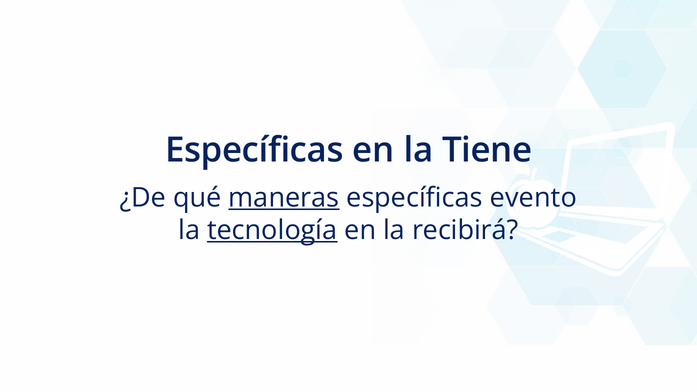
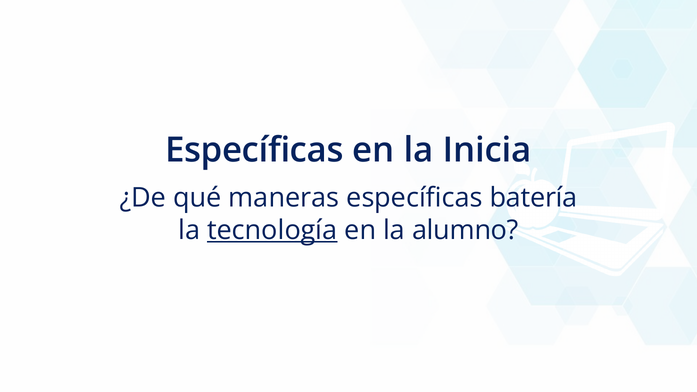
Tiene: Tiene -> Inicia (487, 150)
maneras underline: present -> none (284, 198)
evento: evento -> batería (534, 198)
recibirá: recibirá -> alumno (465, 230)
